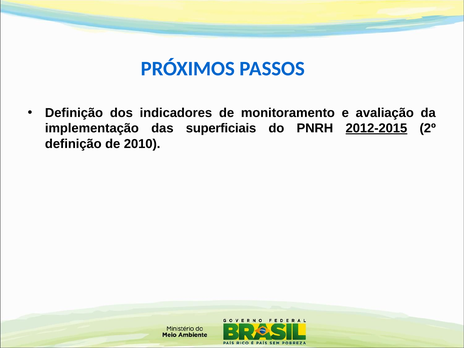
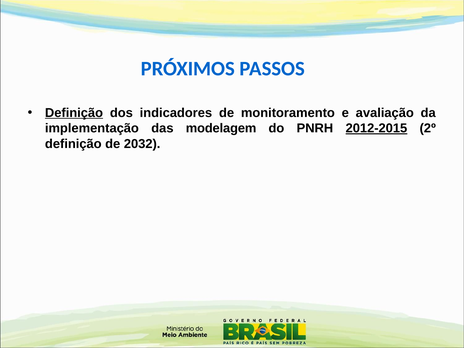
Definição underline: none -> present (74, 113)
superficiais: superficiais -> modelagem (221, 128)
2010: 2010 -> 2032 (142, 144)
